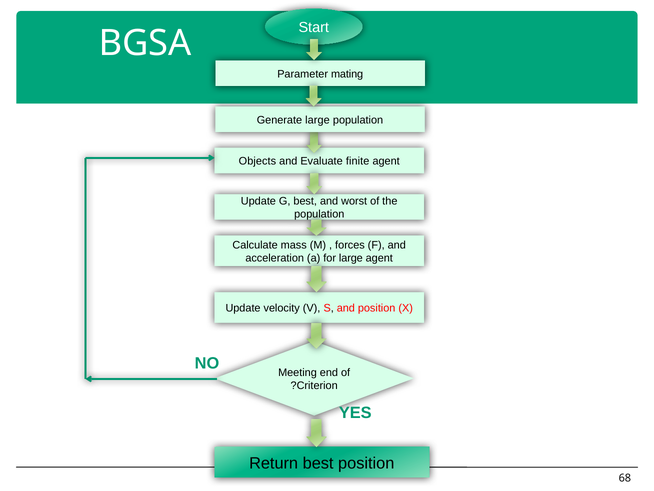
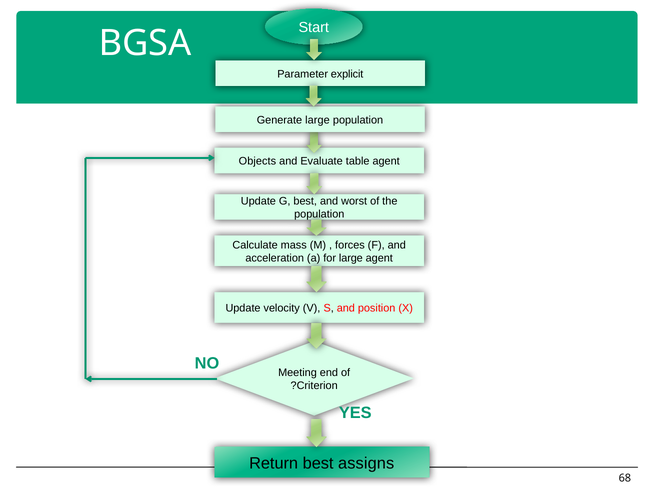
mating: mating -> explicit (347, 74)
finite: finite -> table (358, 161)
best position: position -> assigns (366, 463)
